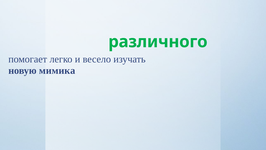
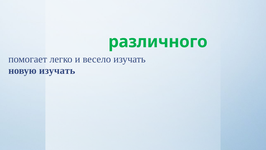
новую мимика: мимика -> изучать (57, 70)
